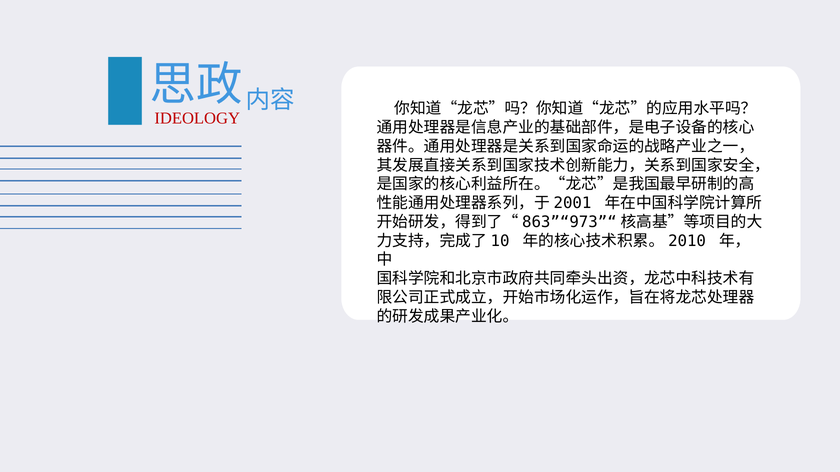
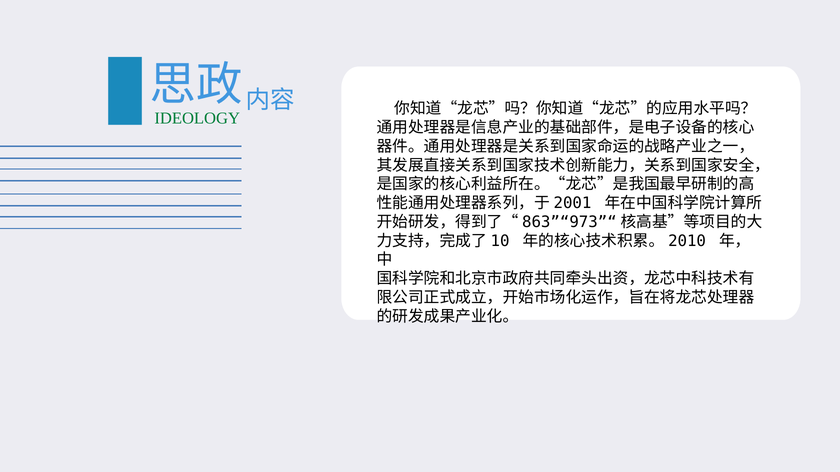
IDEOLOGY colour: red -> green (197, 118)
